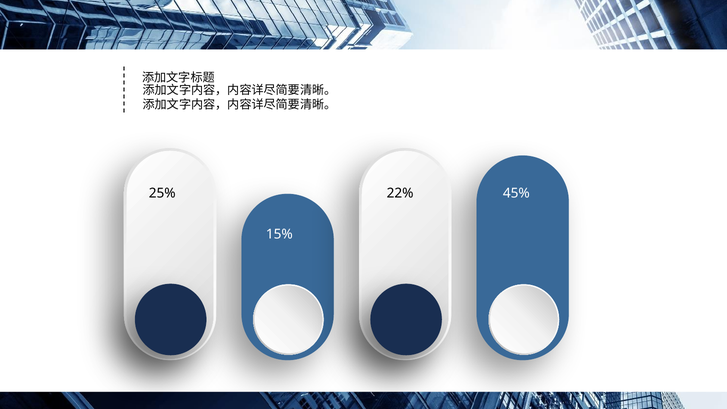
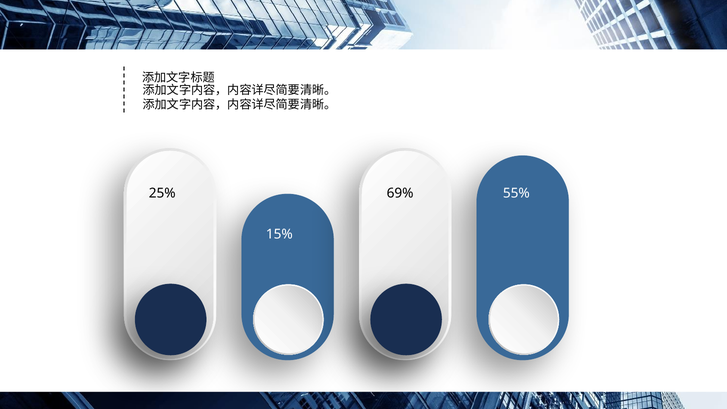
22%: 22% -> 69% (400, 193)
45%: 45% -> 55% (516, 193)
